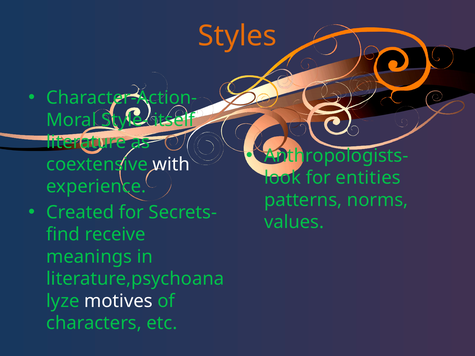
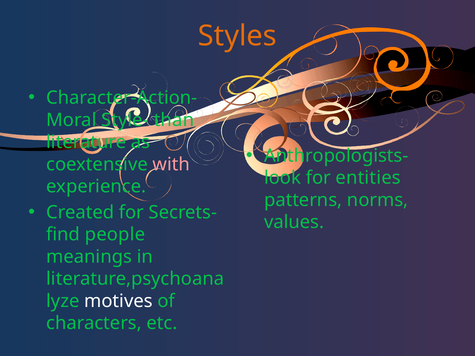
itself: itself -> than (174, 120)
with colour: white -> pink (171, 164)
receive: receive -> people (115, 235)
